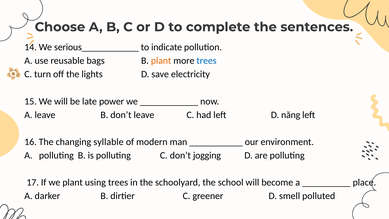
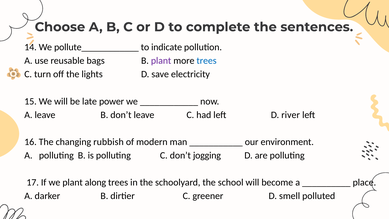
serious____________: serious____________ -> pollute____________ (96, 47)
plant colour: orange -> purple (161, 61)
năng: năng -> river (291, 115)
syllable: syllable -> rubbish (108, 142)
using: using -> along (95, 182)
